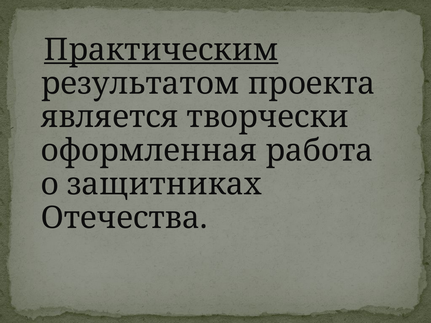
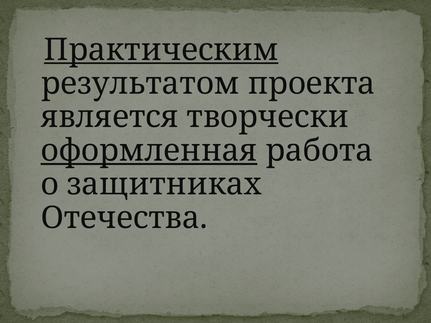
оформленная underline: none -> present (149, 151)
